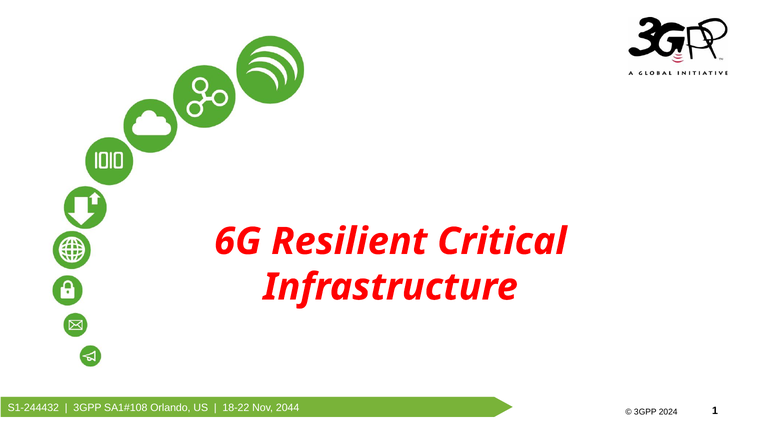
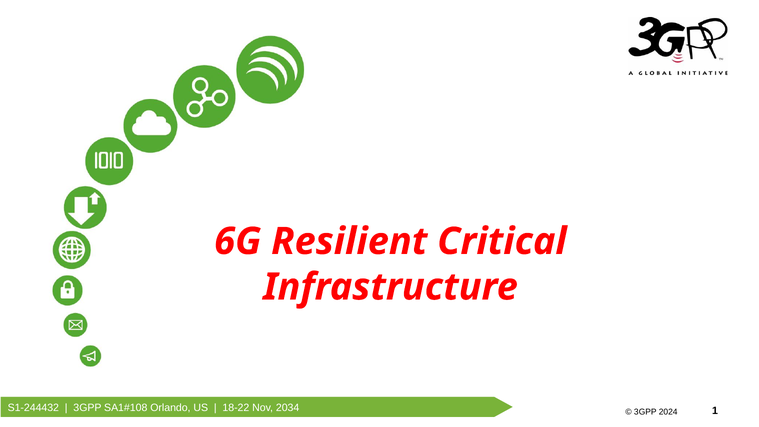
2044: 2044 -> 2034 (288, 408)
